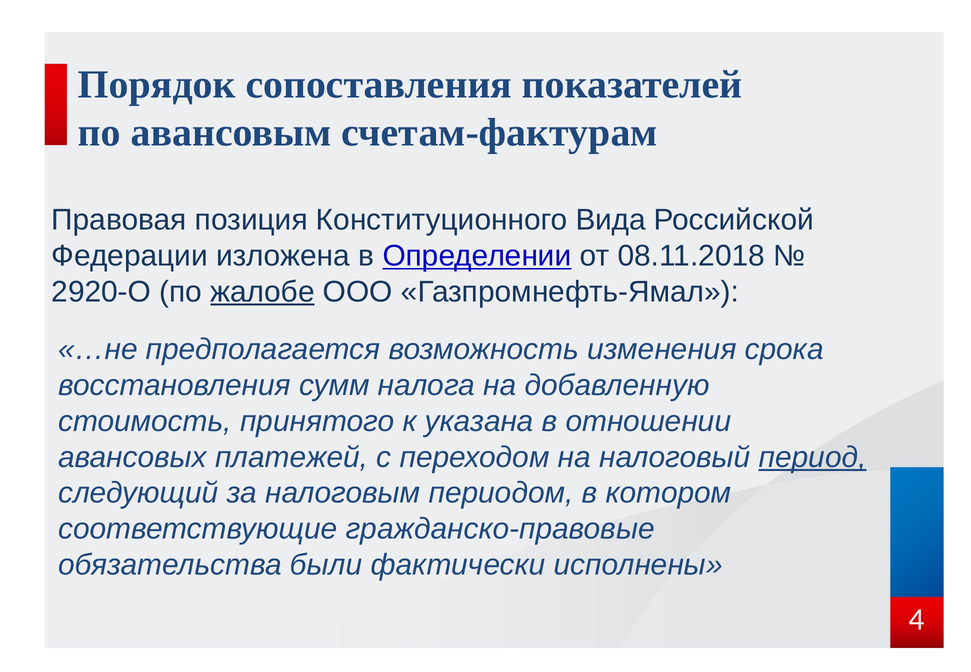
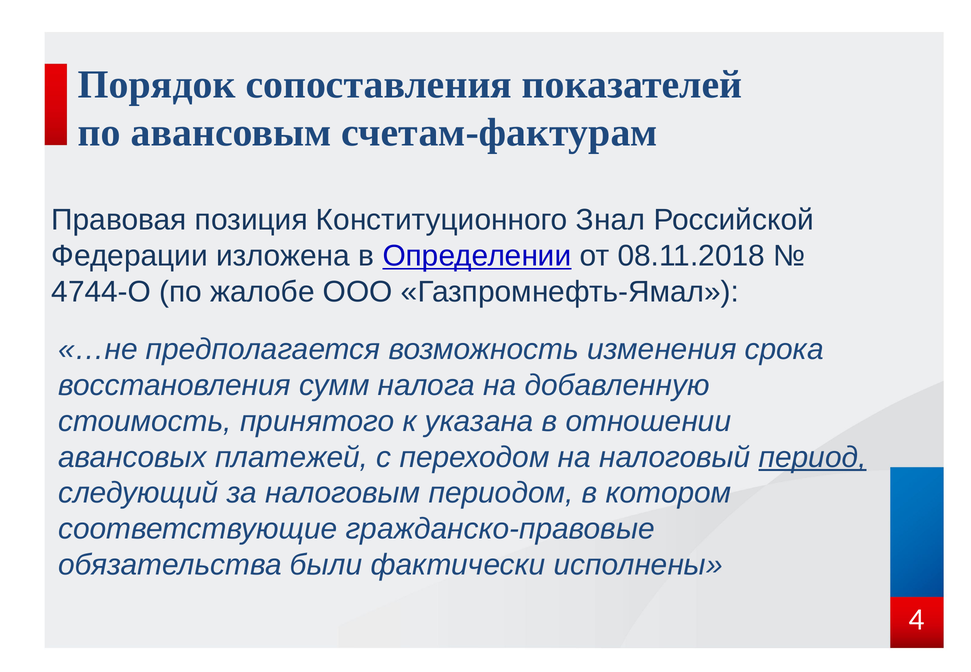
Вида: Вида -> Знал (610, 220)
2920-О: 2920-О -> 4744-О (101, 292)
жалобе underline: present -> none (262, 292)
